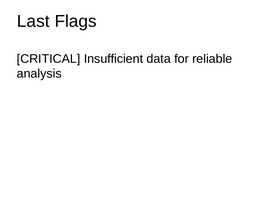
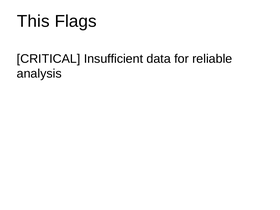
Last: Last -> This (33, 21)
